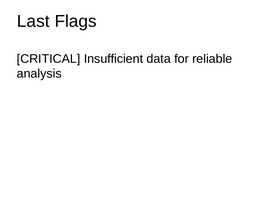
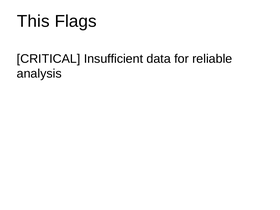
Last: Last -> This (33, 21)
